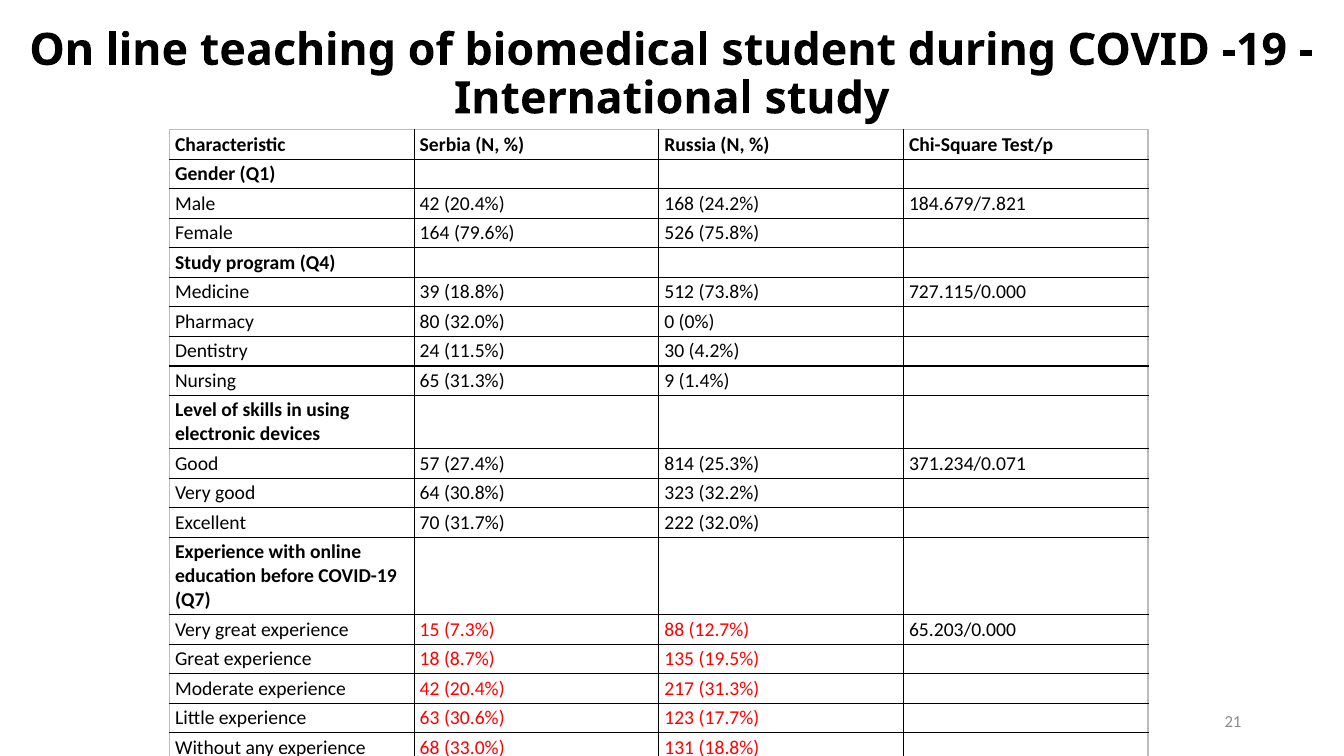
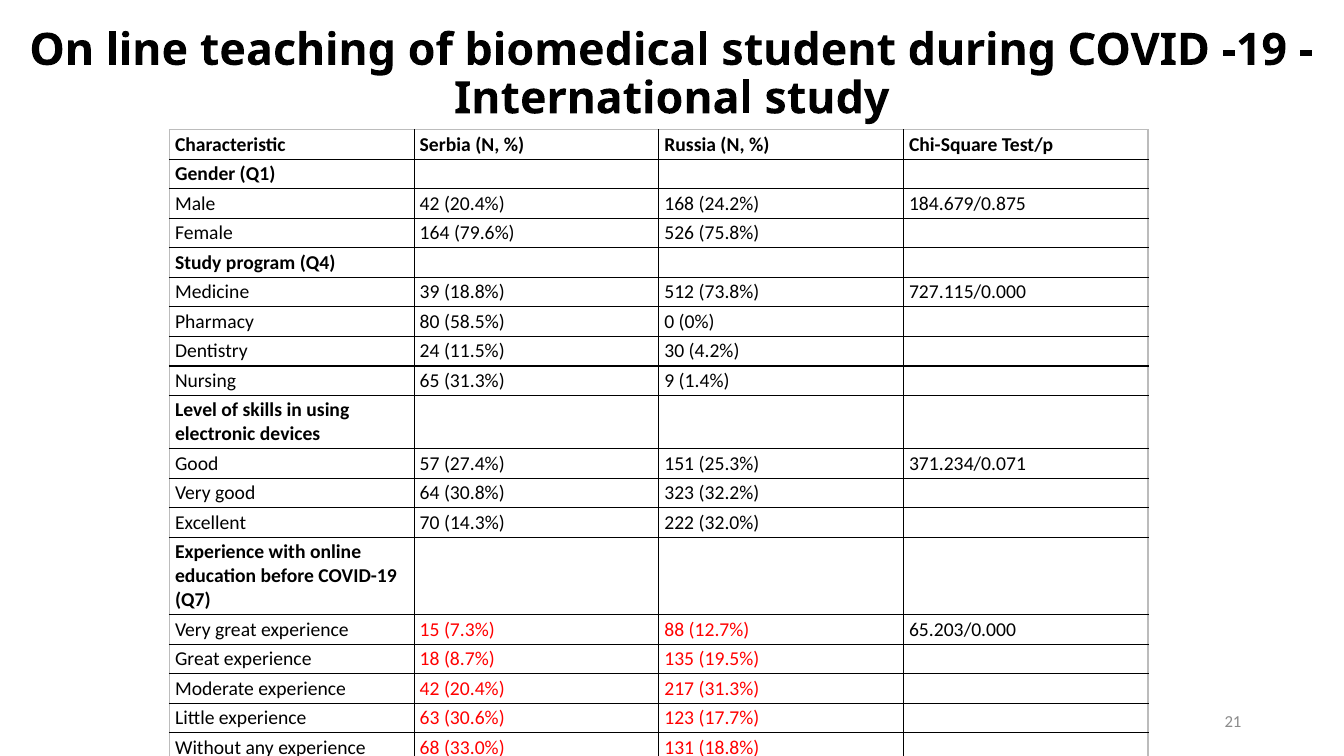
184.679/7.821: 184.679/7.821 -> 184.679/0.875 (967, 204)
80 32.0%: 32.0% -> 58.5% (474, 322)
814: 814 -> 151 (679, 464)
31.7%: 31.7% -> 14.3% (474, 523)
